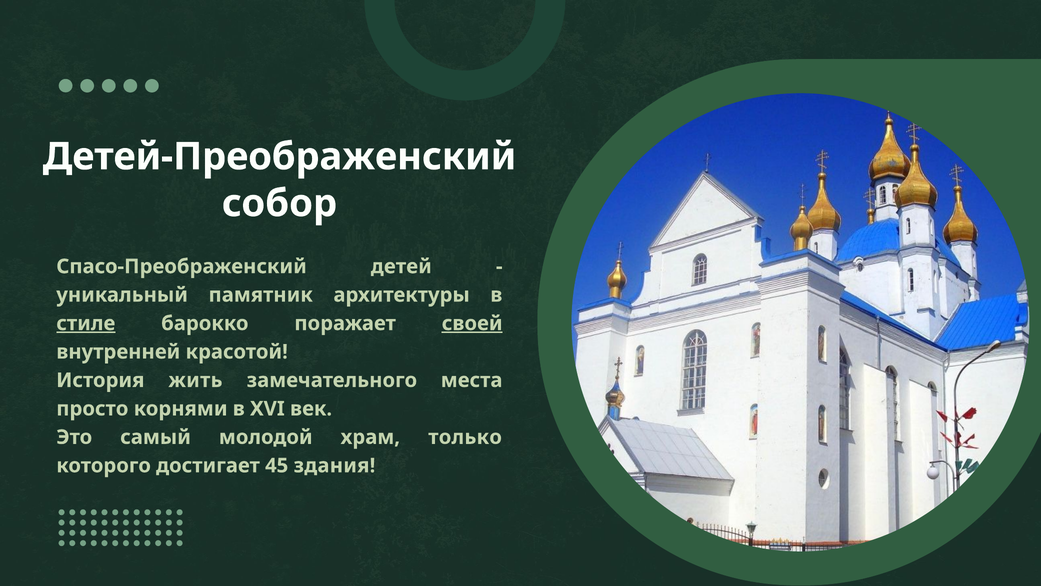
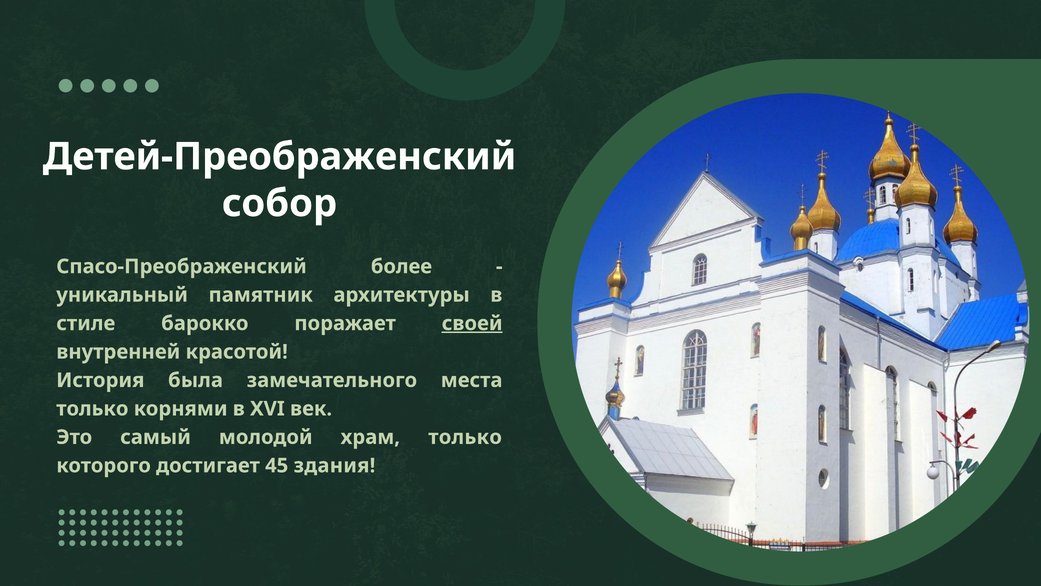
детей: детей -> более (401, 266)
стиле underline: present -> none (86, 323)
жить: жить -> была (196, 380)
просто: просто -> только (92, 408)
